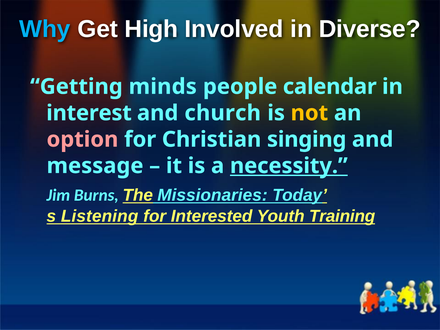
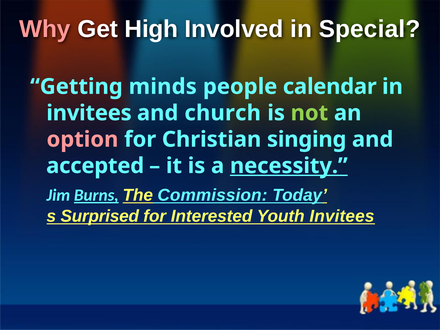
Why colour: light blue -> pink (45, 29)
Diverse: Diverse -> Special (369, 29)
interest: interest -> invitees (89, 113)
not colour: yellow -> light green (309, 113)
message: message -> accepted (95, 166)
Burns underline: none -> present (96, 195)
Missionaries: Missionaries -> Commission (212, 195)
Listening: Listening -> Surprised (100, 216)
Youth Training: Training -> Invitees (342, 216)
